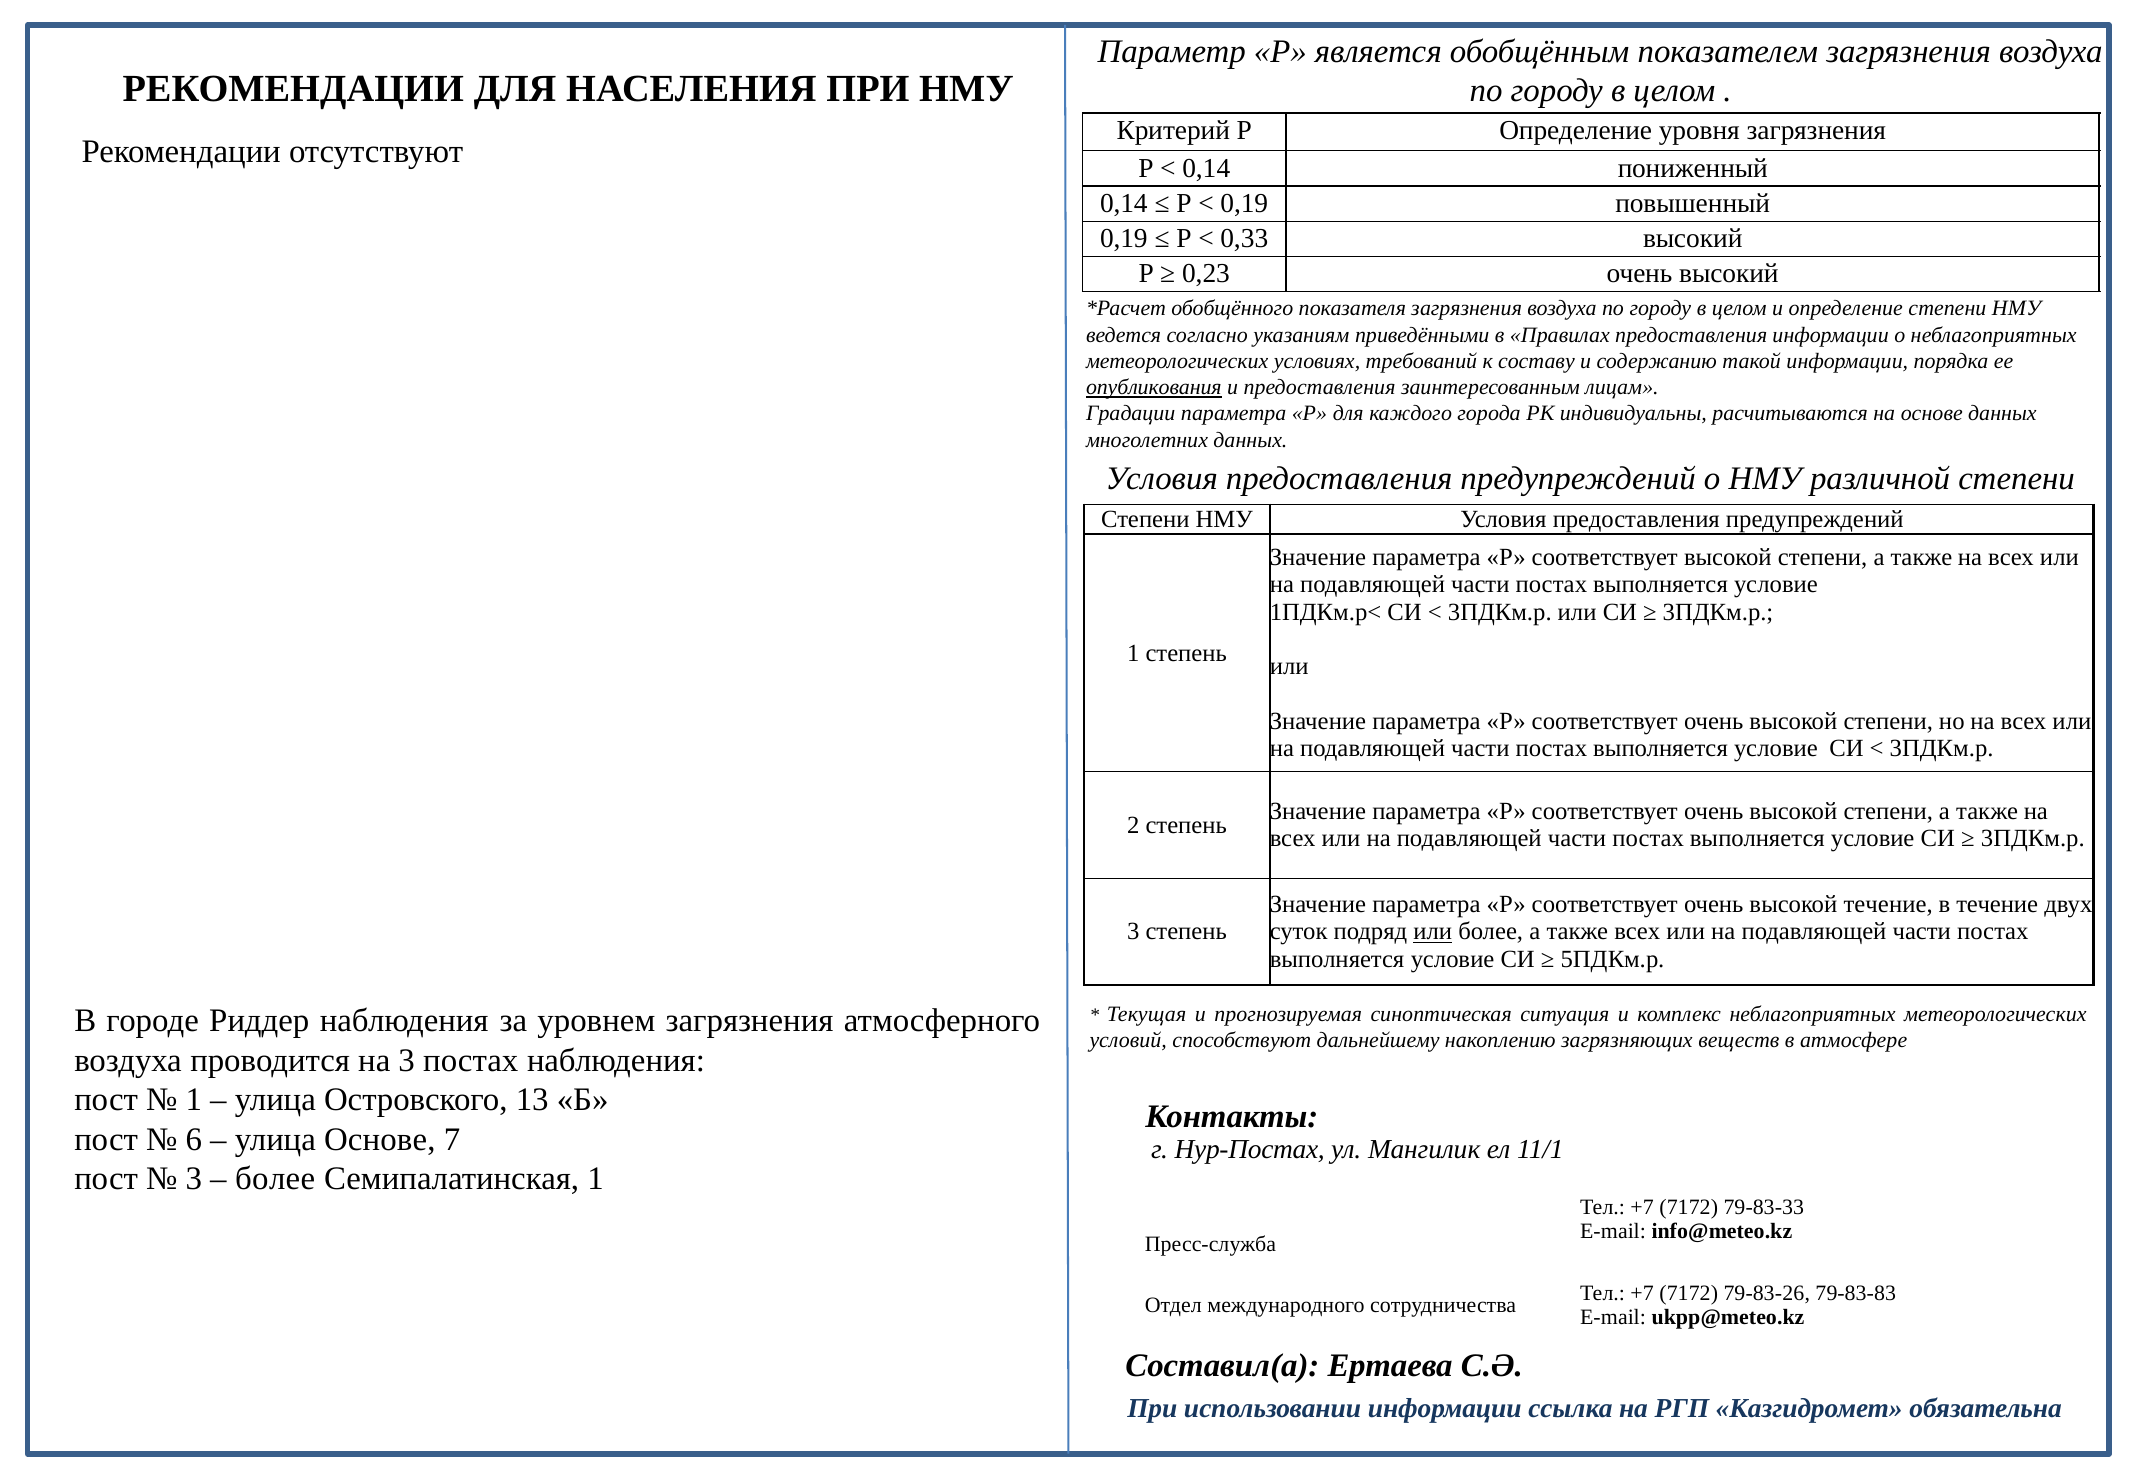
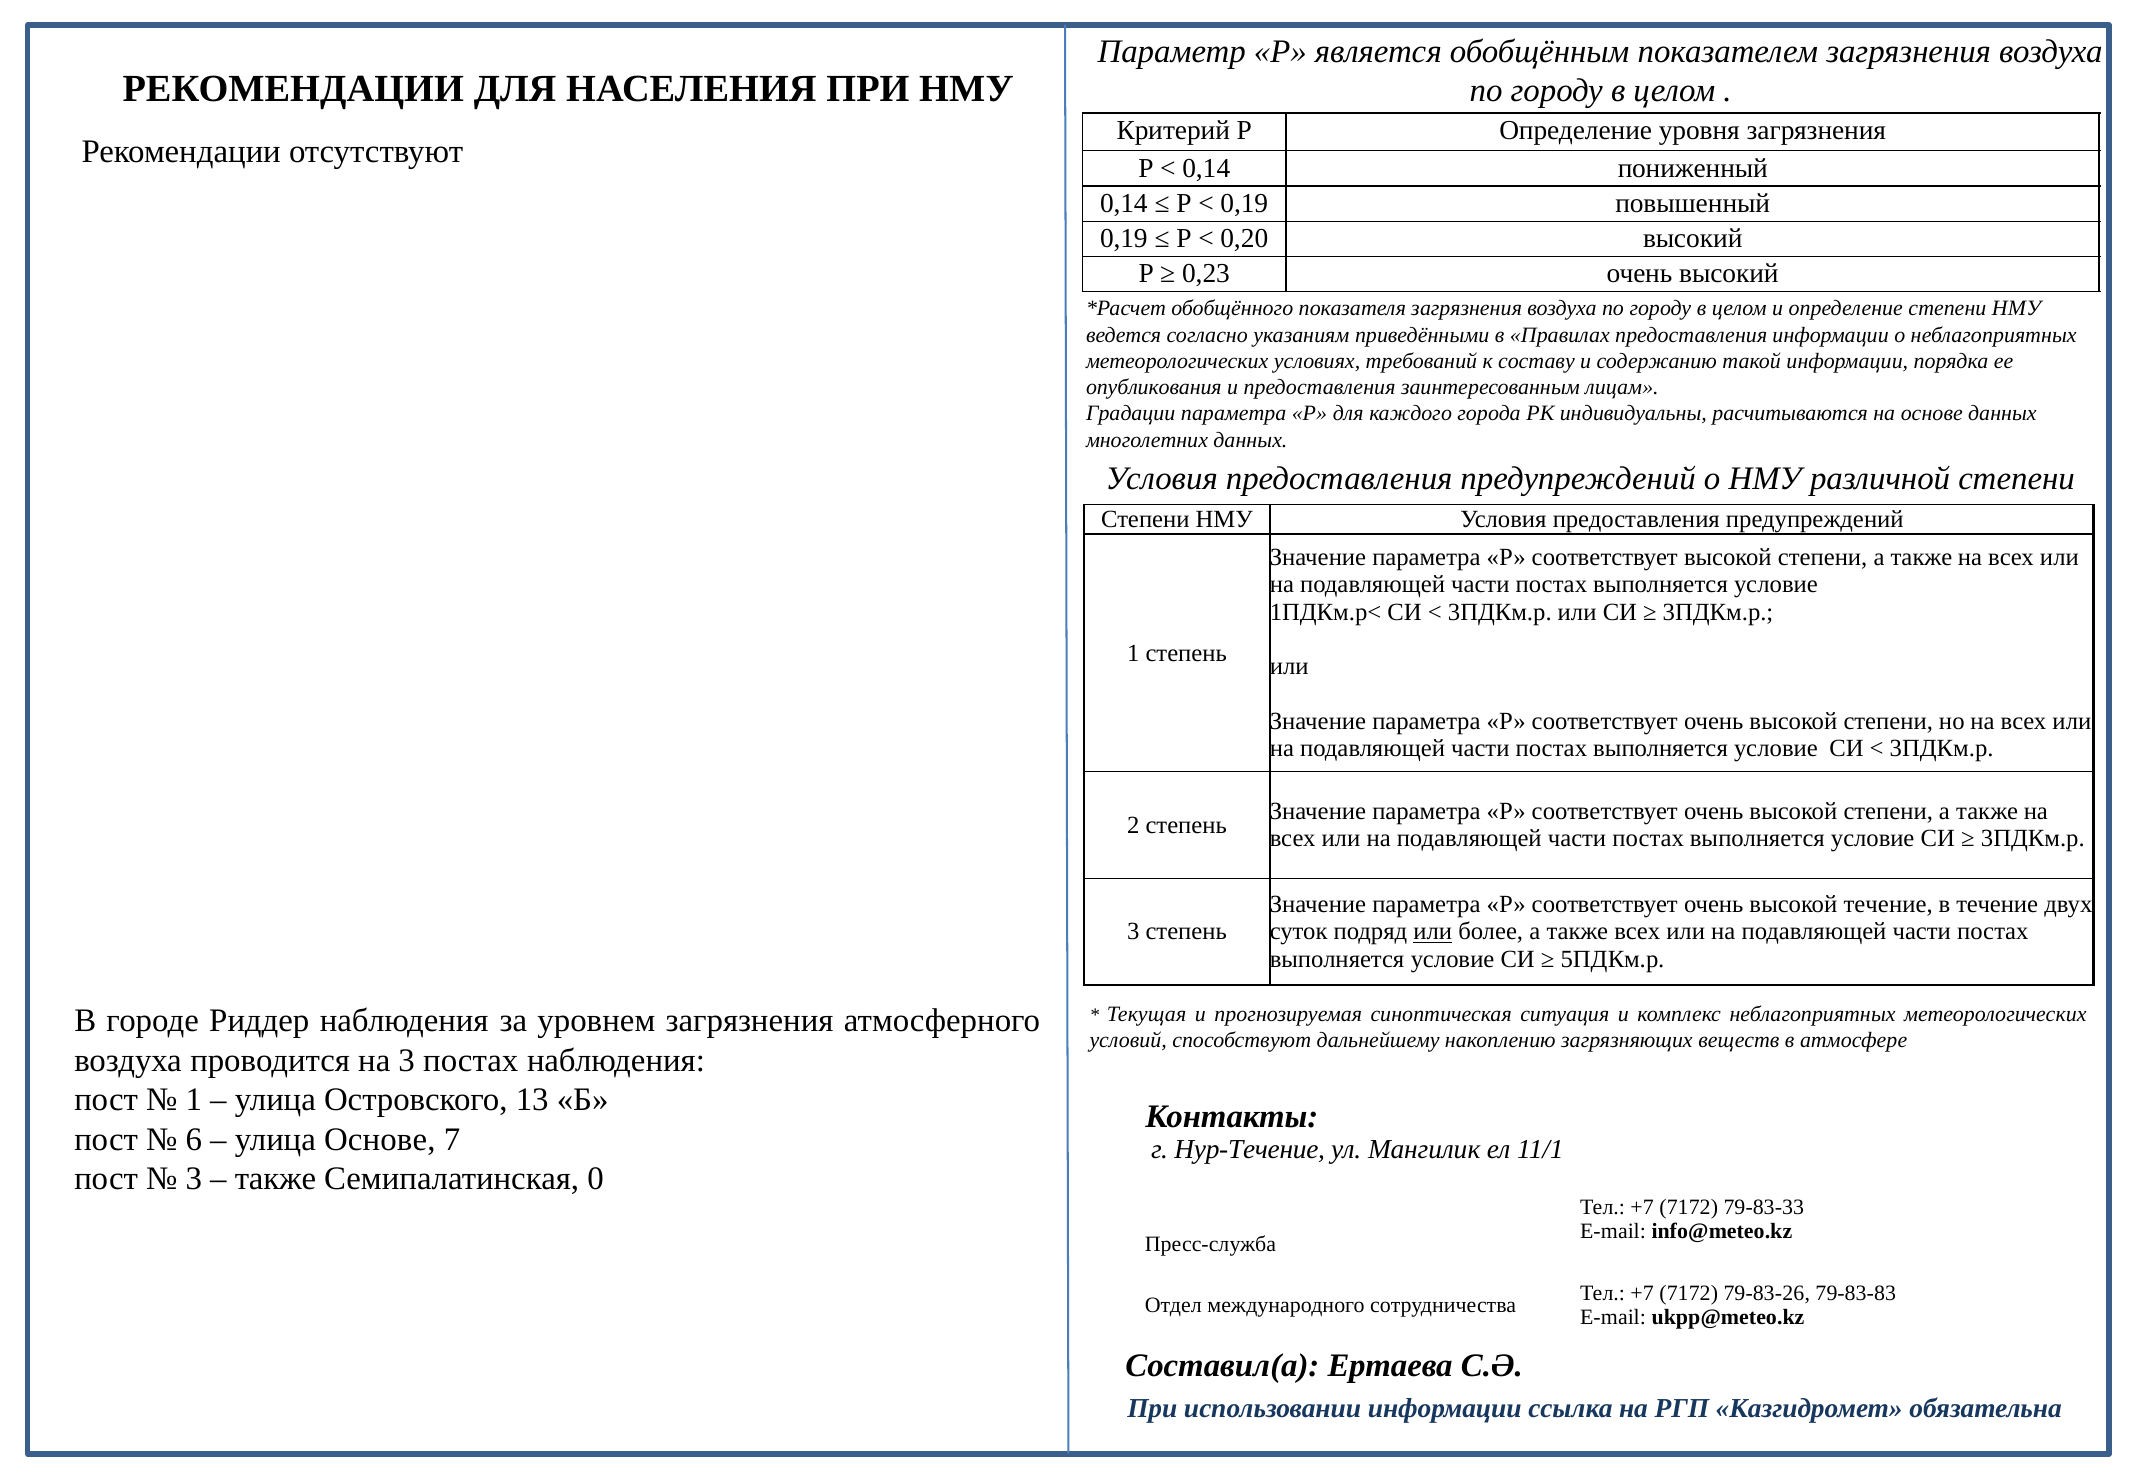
0,33: 0,33 -> 0,20 (1244, 239)
опубликования underline: present -> none (1154, 388)
Нур-Постах: Нур-Постах -> Нур-Течение (1250, 1150)
более: более -> также (275, 1179)
Семипалатинская 1: 1 -> 0 (596, 1179)
